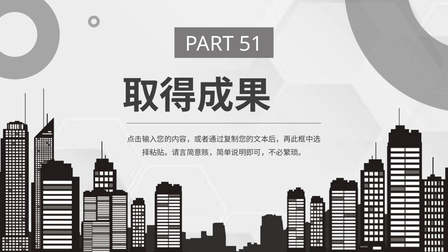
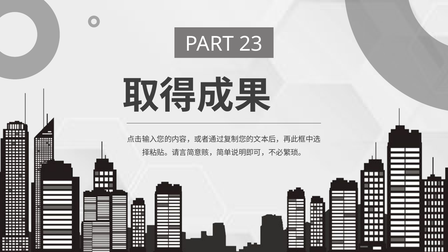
51: 51 -> 23 (251, 44)
